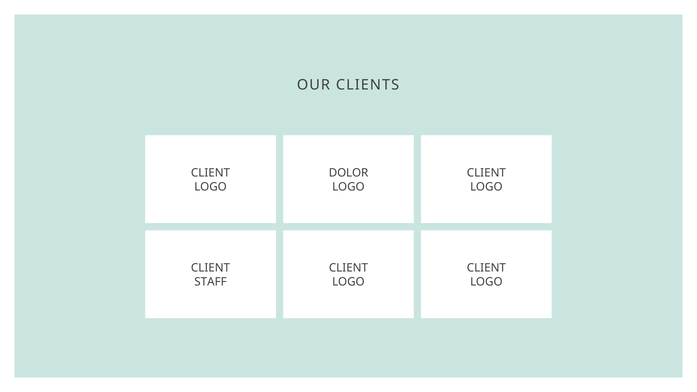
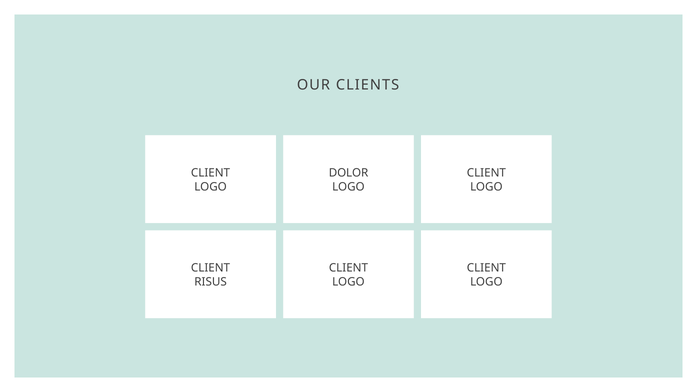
STAFF: STAFF -> RISUS (211, 282)
